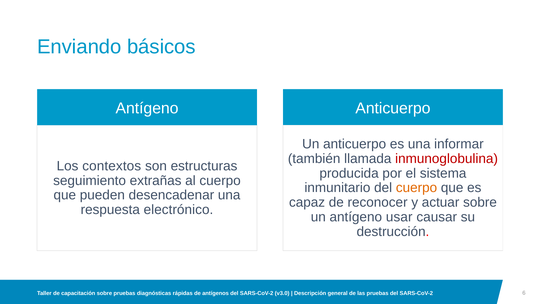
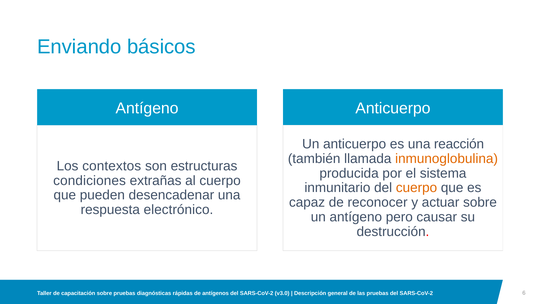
informar: informar -> reacción (459, 144)
inmunoglobulina colour: red -> orange (447, 159)
seguimiento: seguimiento -> condiciones (90, 180)
usar: usar -> pero (399, 217)
